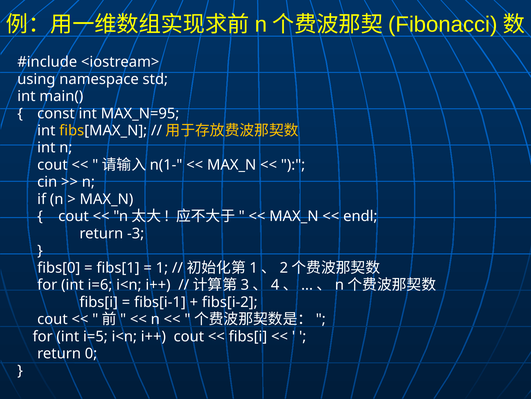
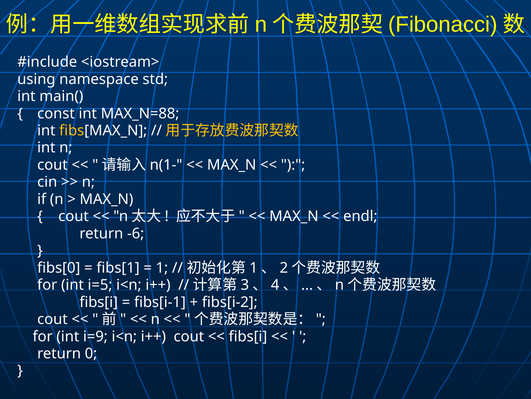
MAX_N=95: MAX_N=95 -> MAX_N=88 (140, 113)
-3: -3 -> -6 (136, 233)
i=6: i=6 -> i=5 (100, 284)
i=5: i=5 -> i=9 (95, 336)
